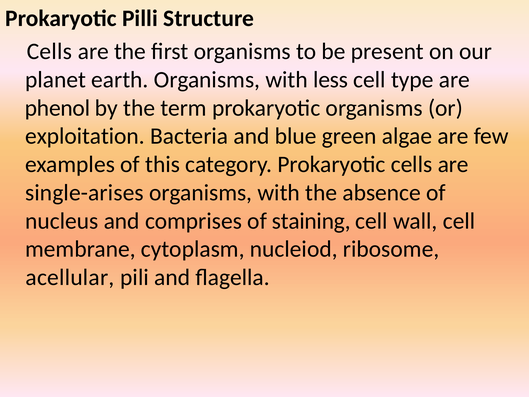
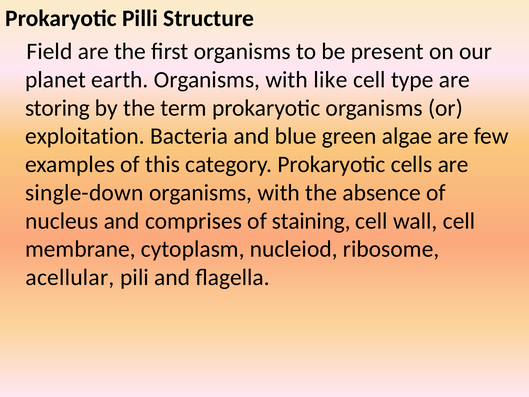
Cells: Cells -> Field (49, 51)
less: less -> like (330, 80)
phenol: phenol -> storing (58, 108)
single-arises: single-arises -> single-down (84, 193)
